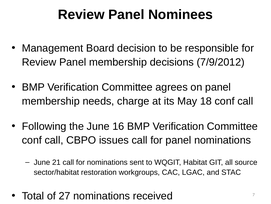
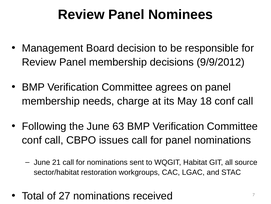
7/9/2012: 7/9/2012 -> 9/9/2012 (221, 62)
16: 16 -> 63 (118, 126)
